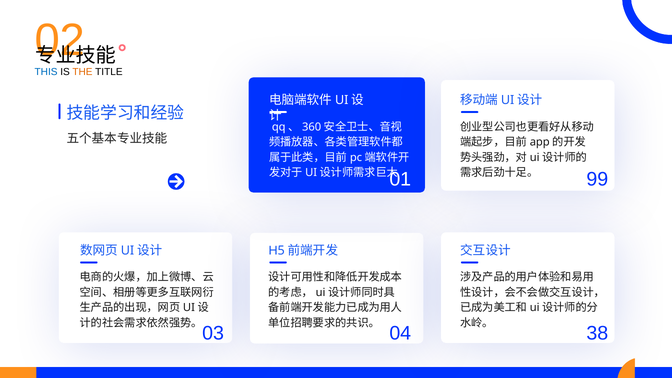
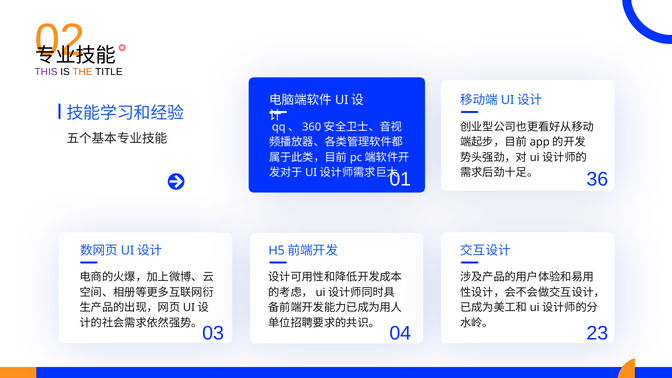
THIS colour: blue -> purple (46, 72)
99: 99 -> 36 (597, 180)
38: 38 -> 23 (597, 333)
